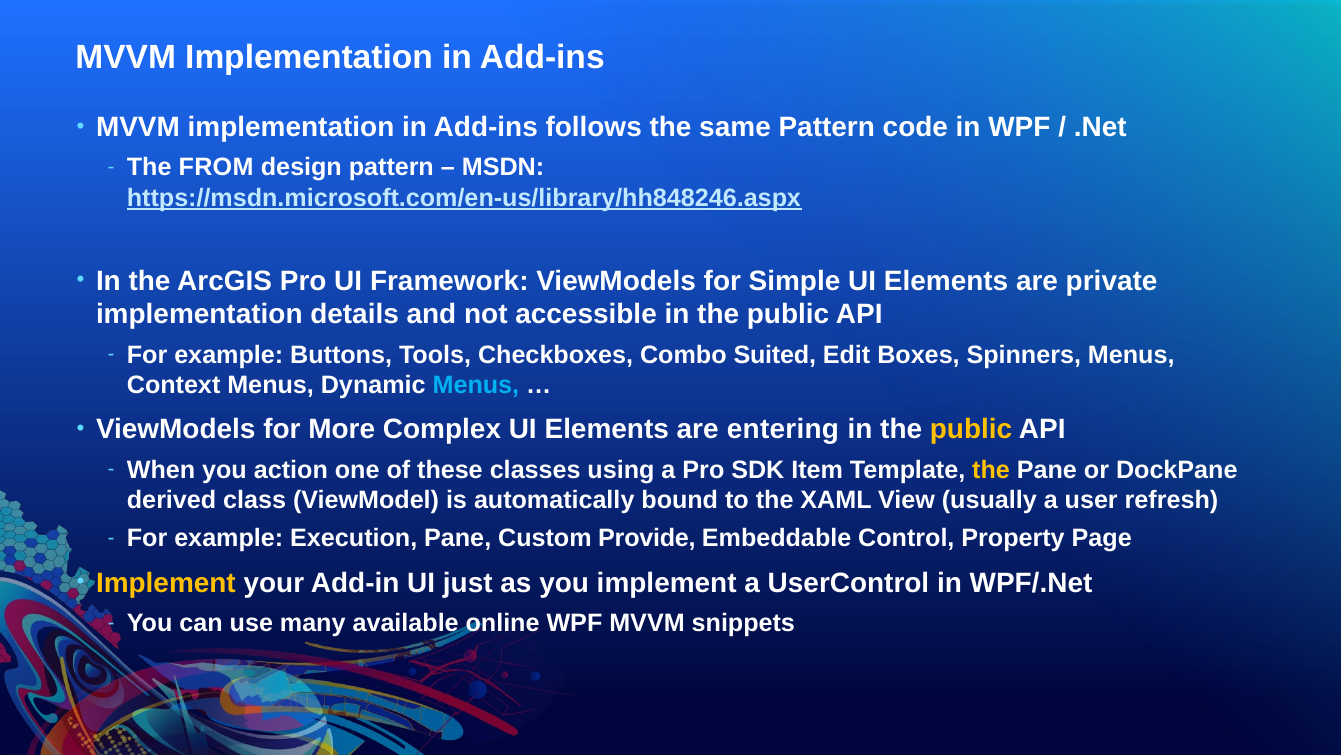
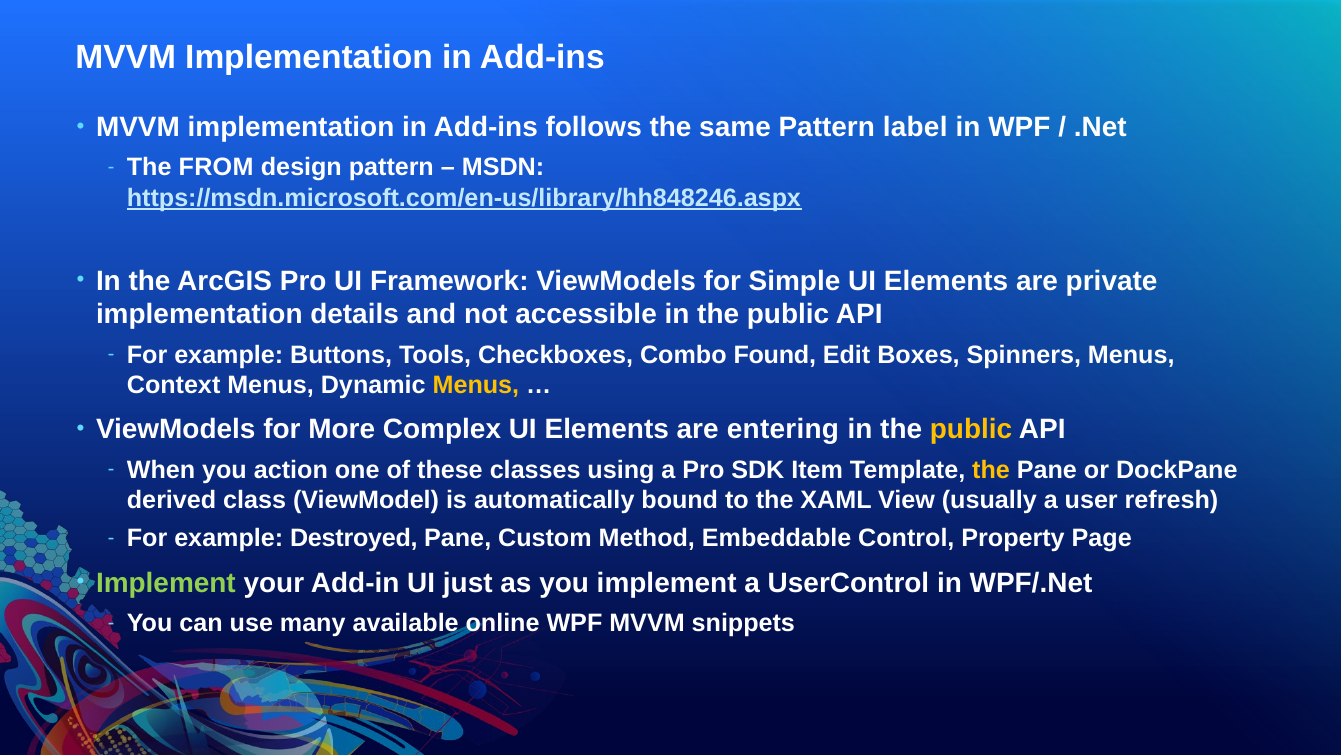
code: code -> label (915, 127)
Suited: Suited -> Found (775, 354)
Menus colour: light blue -> yellow (476, 385)
Execution: Execution -> Destroyed (354, 538)
Provide: Provide -> Method (647, 538)
Implement colour: yellow -> light green (166, 583)
